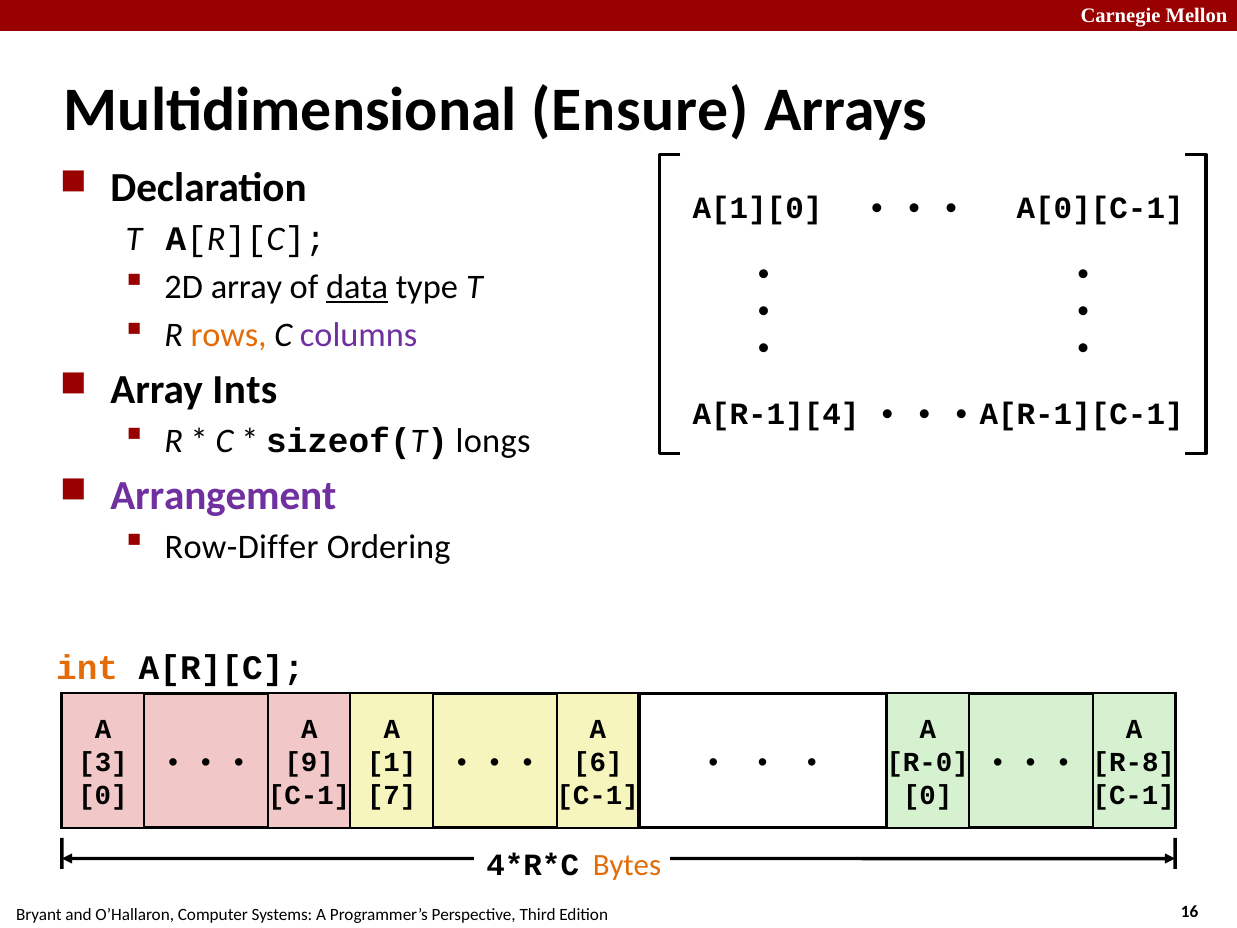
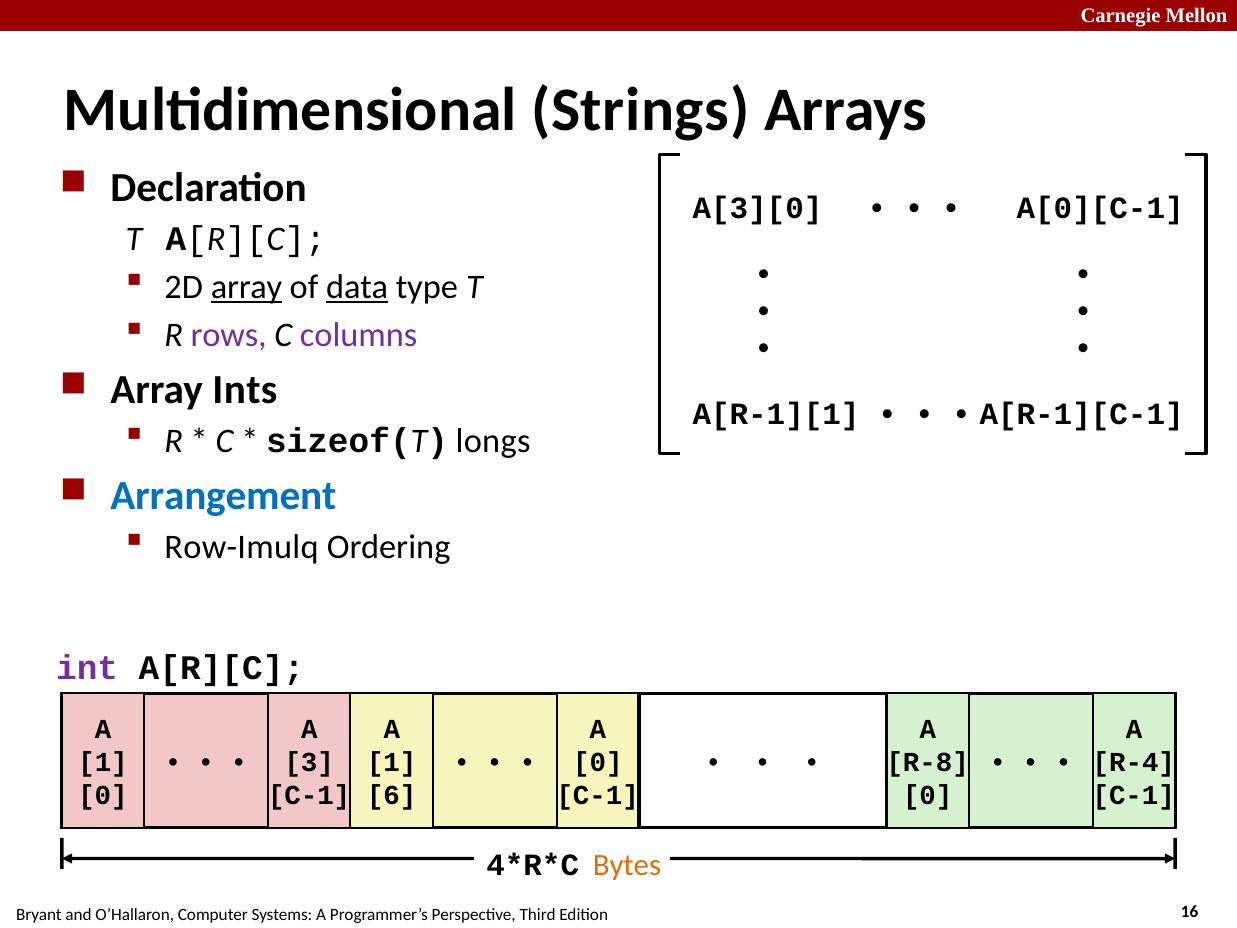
Ensure: Ensure -> Strings (640, 110)
A[1][0: A[1][0 -> A[3][0 (757, 208)
array underline: none -> present (247, 287)
rows colour: orange -> purple (229, 335)
A[R-1][4: A[R-1][4 -> A[R-1][1 (776, 414)
Arrangement colour: purple -> blue (223, 495)
Row-Differ: Row-Differ -> Row-Imulq (242, 547)
int colour: orange -> purple (87, 668)
3: 3 -> 1 (103, 762)
9: 9 -> 3 (309, 762)
6: 6 -> 0 (598, 762)
R-0: R-0 -> R-8 (928, 762)
R-8: R-8 -> R-4 (1134, 762)
7: 7 -> 6 (392, 795)
